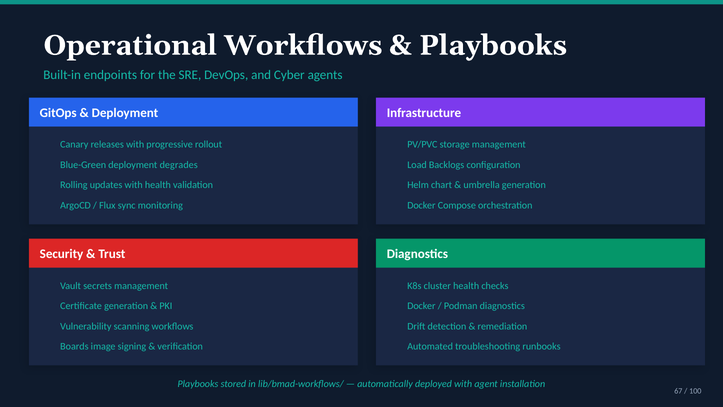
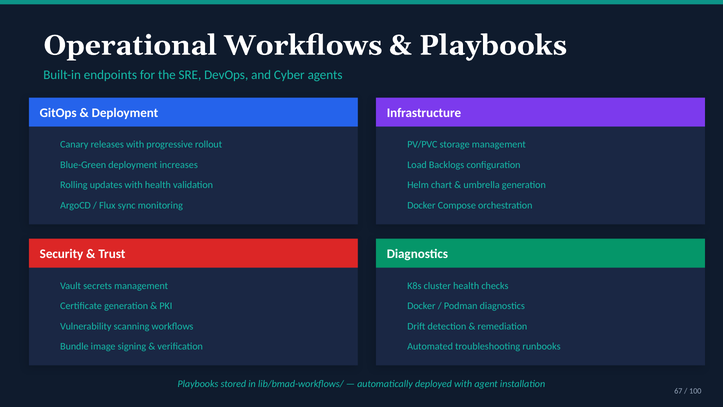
degrades: degrades -> increases (179, 165)
Boards: Boards -> Bundle (74, 346)
